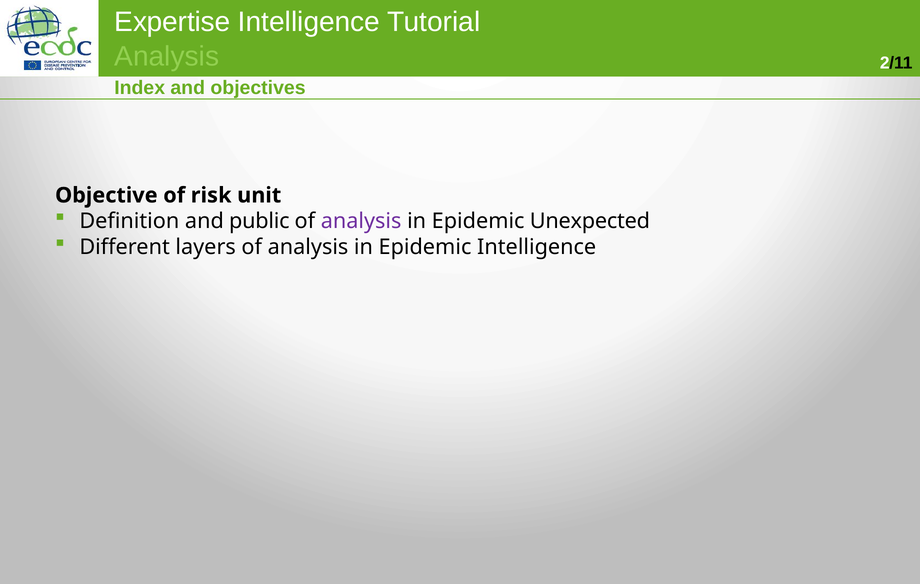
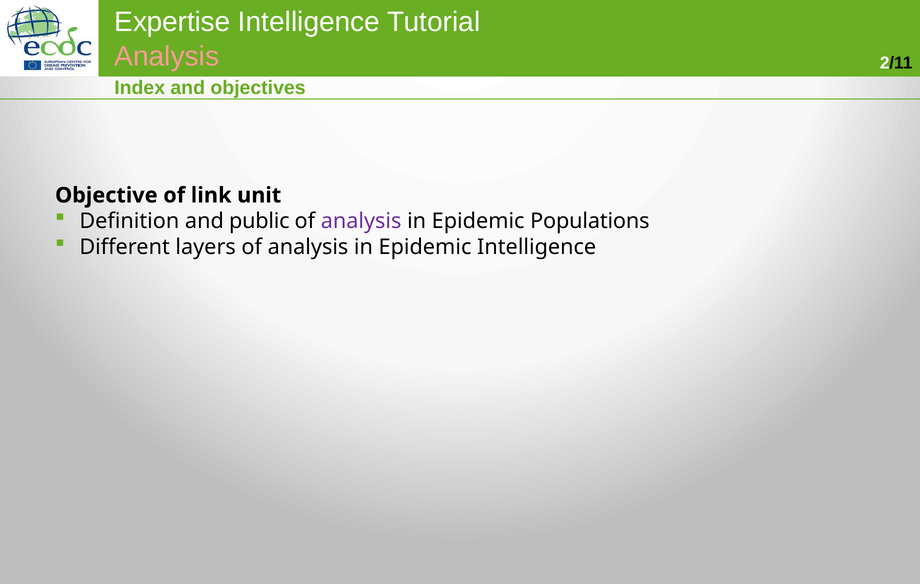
Analysis colour: light green -> pink (167, 56)
risk: risk -> link (211, 195)
Unexpected: Unexpected -> Populations (590, 221)
